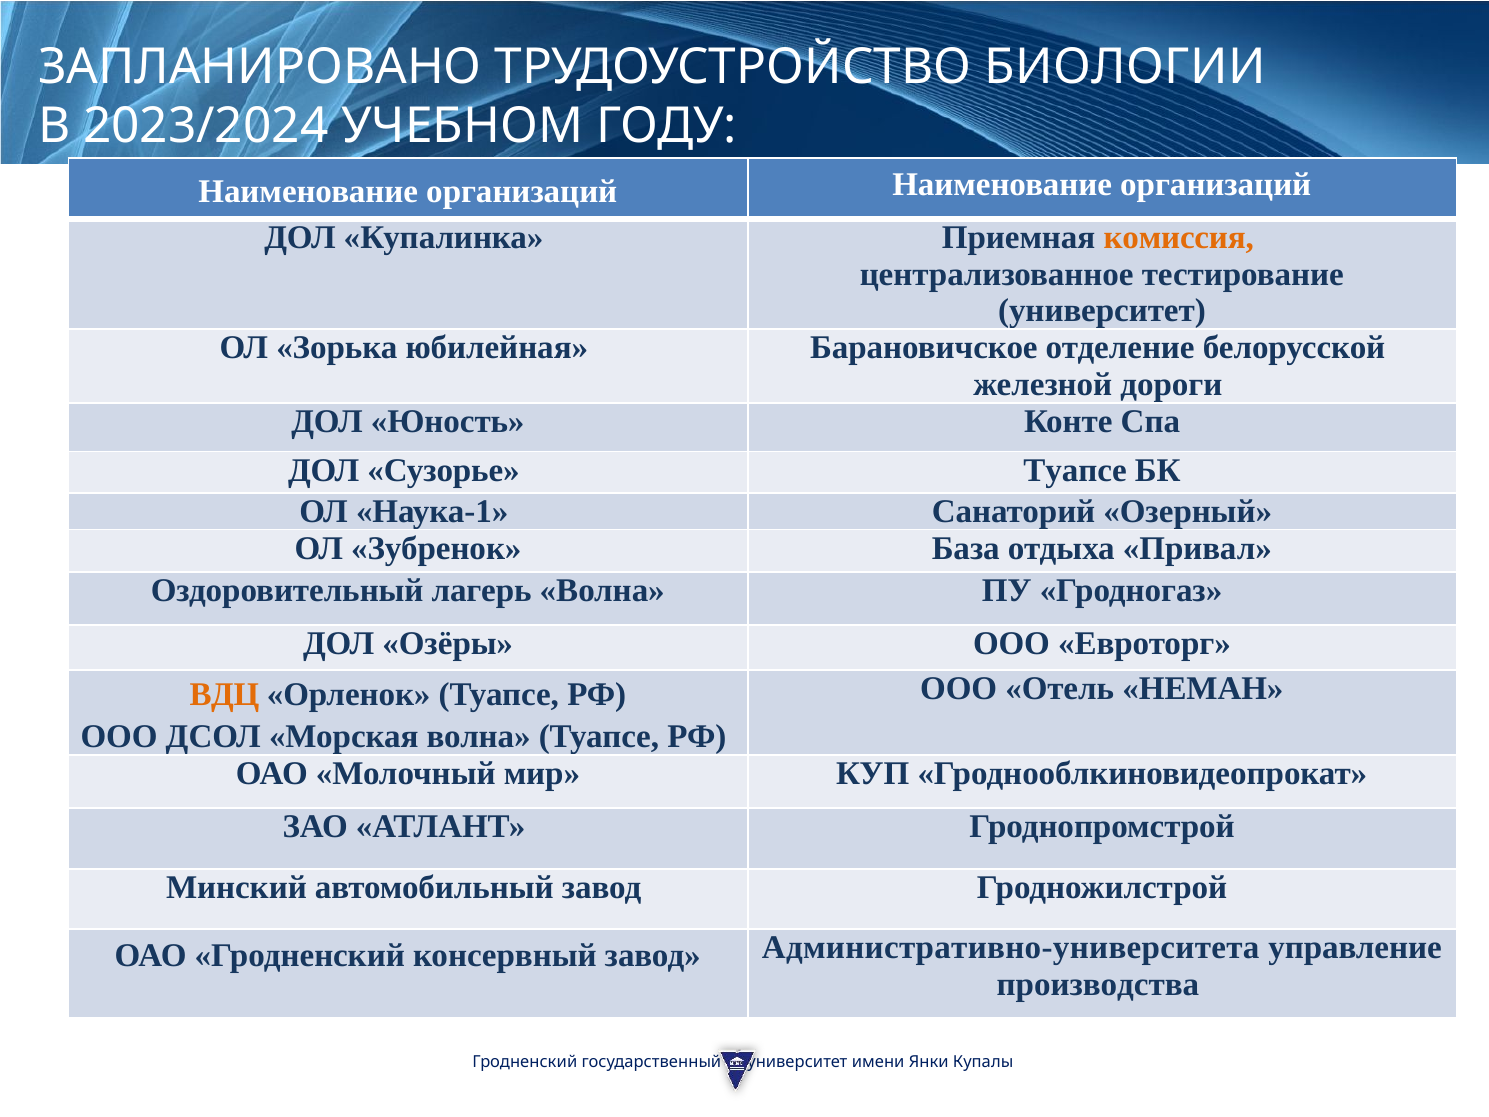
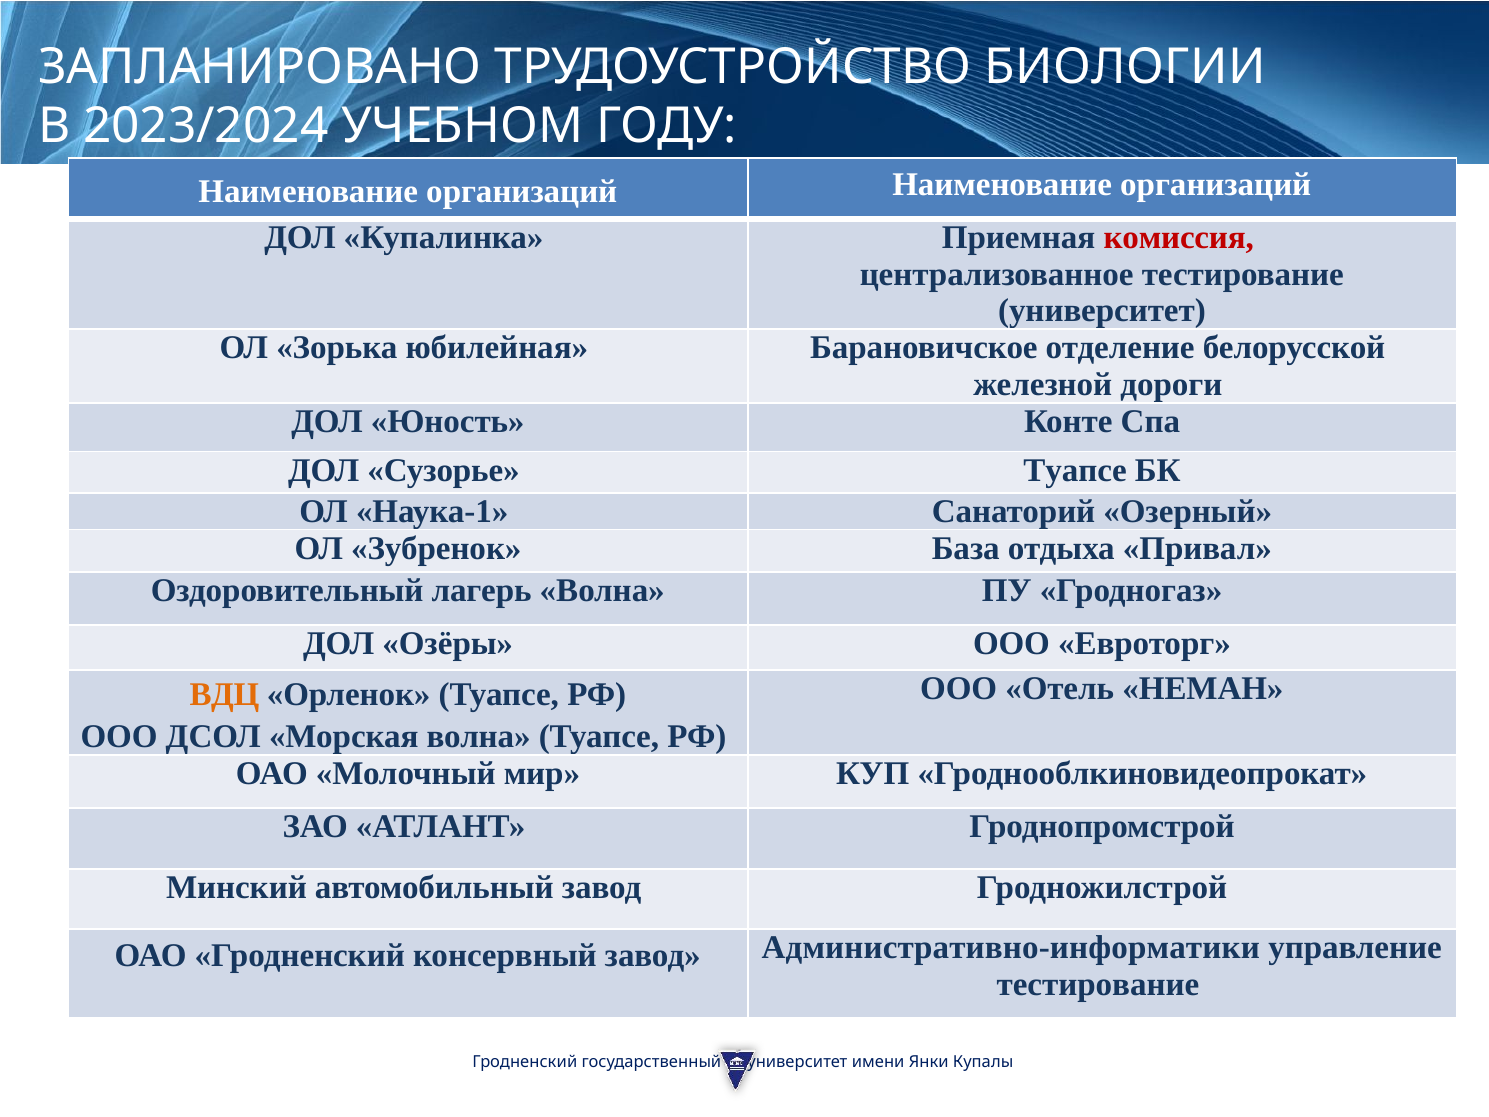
комиссия colour: orange -> red (1179, 237)
Административно-университета: Административно-университета -> Административно-информатики (1011, 948)
производства: производства -> тестирование (1098, 984)
